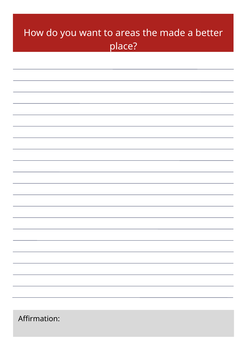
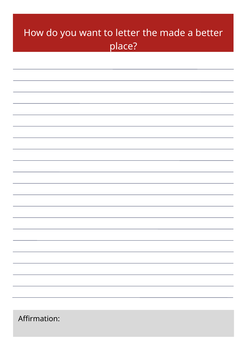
areas: areas -> letter (128, 33)
